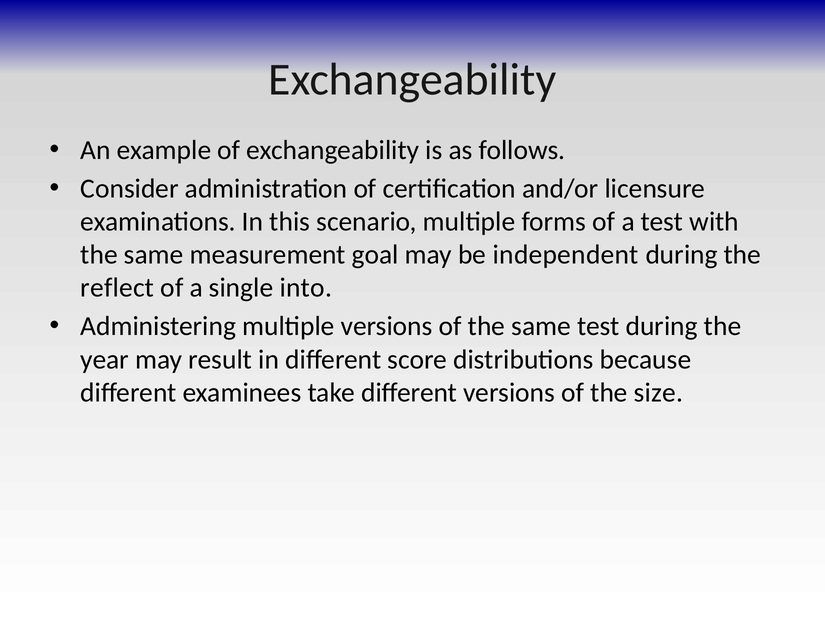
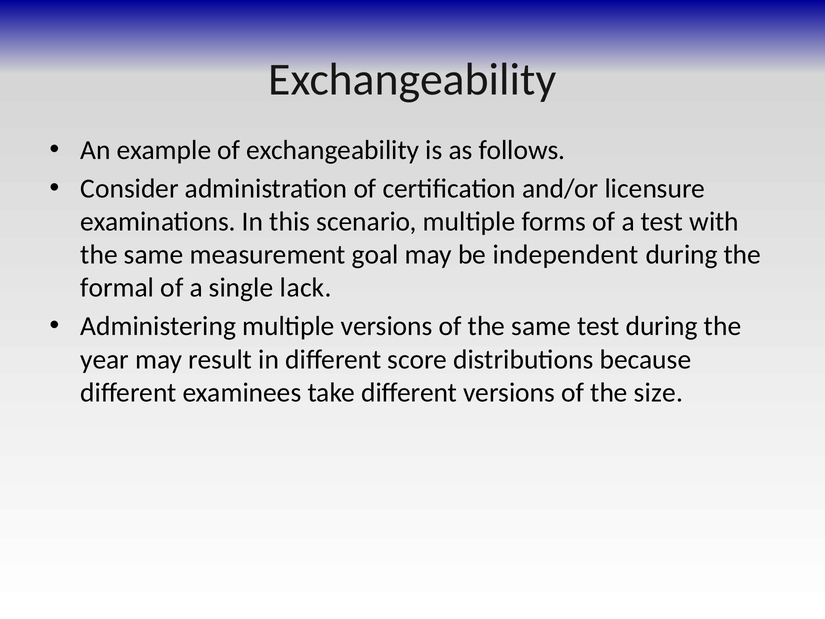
reflect: reflect -> formal (117, 288)
into: into -> lack (306, 288)
